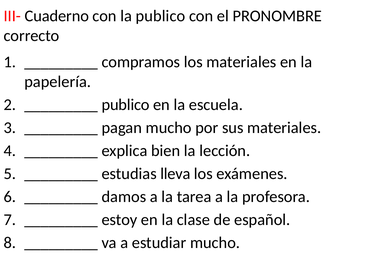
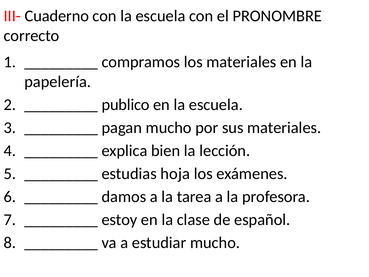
con la publico: publico -> escuela (161, 16)
lleva: lleva -> hoja (175, 174)
